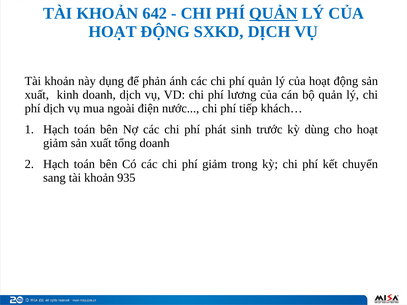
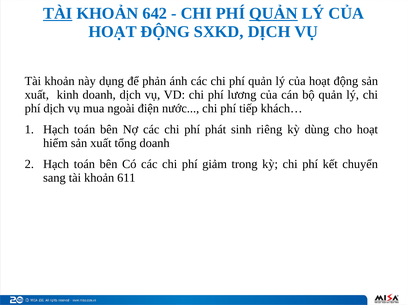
TÀI underline: none -> present (58, 13)
trước: trước -> riêng (269, 130)
giảm: giảm -> hiểm (55, 143)
935: 935 -> 611 (126, 178)
